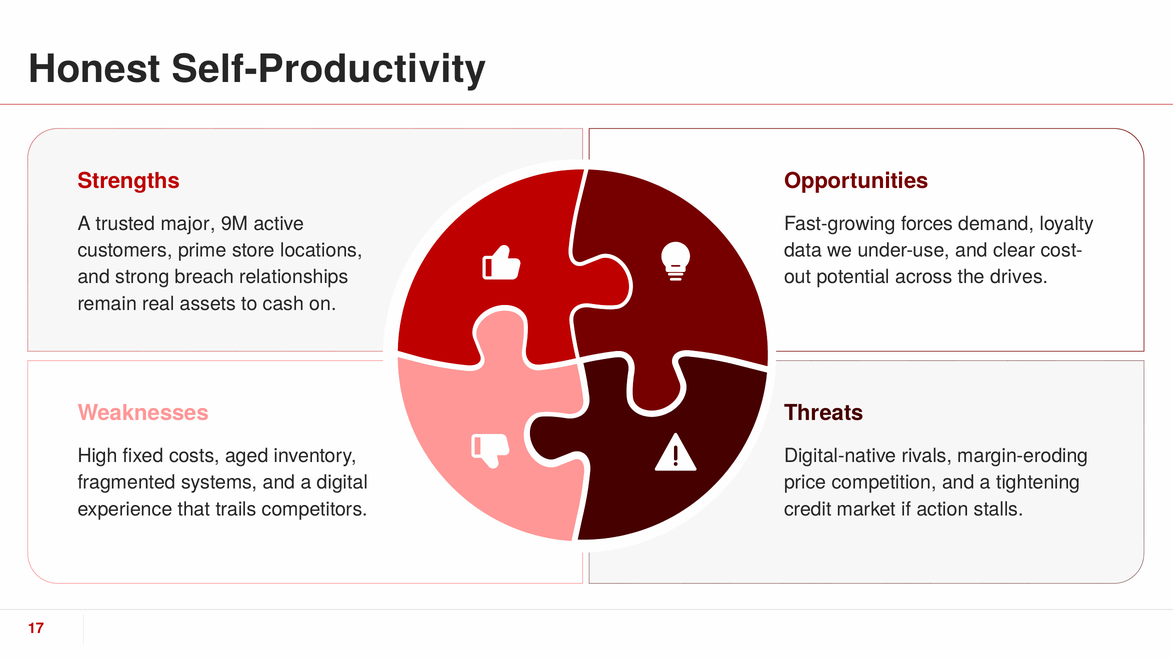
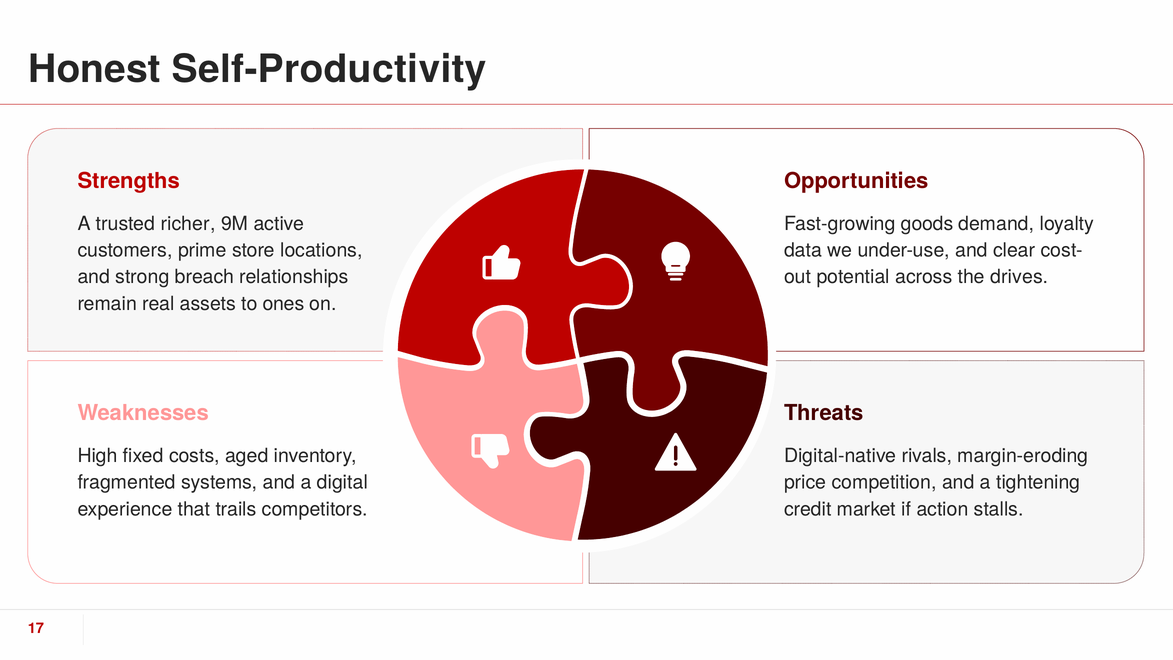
major: major -> richer (188, 224)
forces: forces -> goods (927, 224)
cash: cash -> ones (284, 304)
